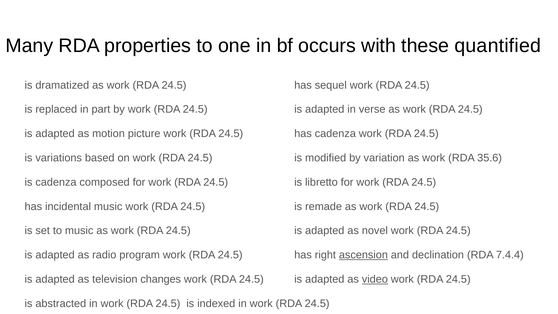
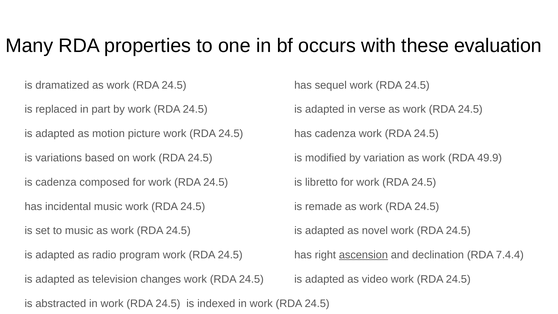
quantified: quantified -> evaluation (498, 46)
35.6: 35.6 -> 49.9 (490, 158)
video underline: present -> none (375, 279)
